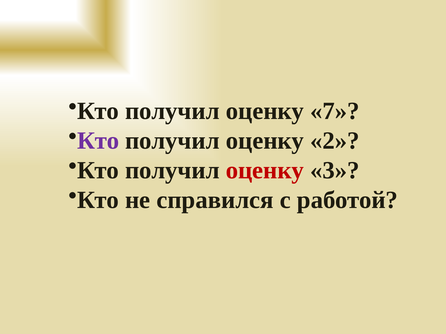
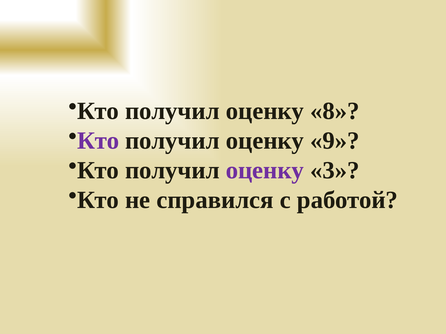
7: 7 -> 8 (335, 111)
2: 2 -> 9 (335, 141)
оценку colour: red -> purple (265, 171)
